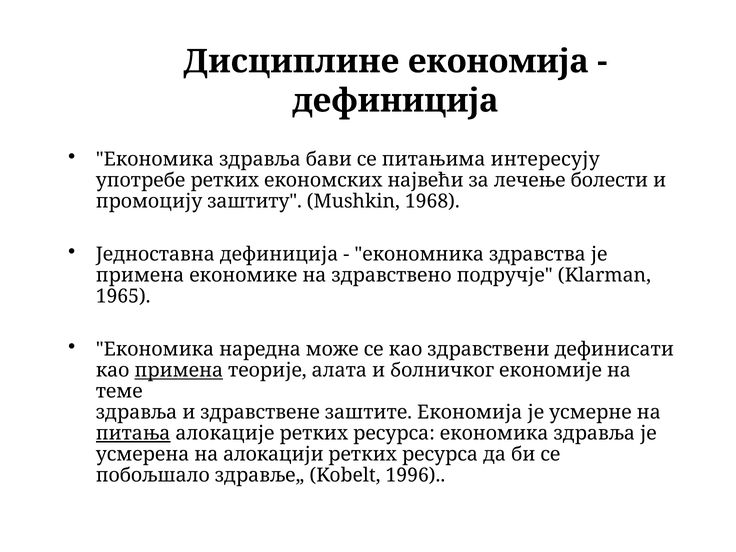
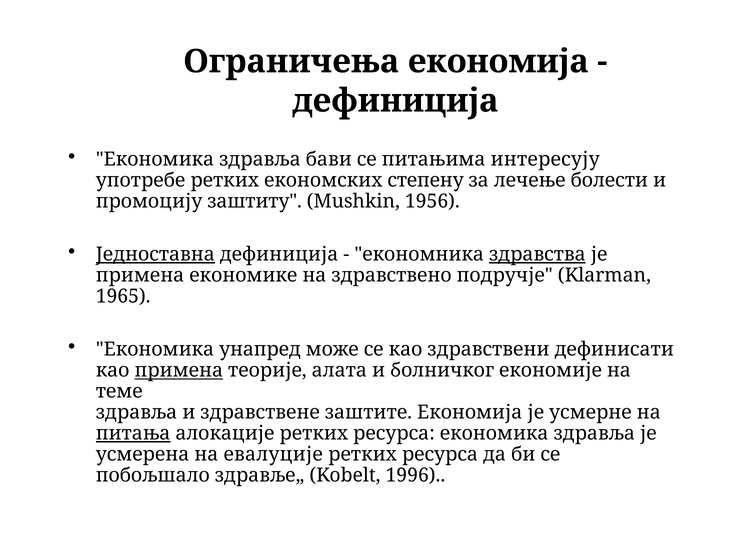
Дисциплине: Дисциплине -> Ограничења (291, 62)
највећи: највећи -> степену (426, 180)
1968: 1968 -> 1956 (432, 201)
Једноставна underline: none -> present (155, 254)
здравства underline: none -> present (537, 254)
наредна: наредна -> унапред (260, 350)
алокацији: алокацији -> евалуције (273, 454)
